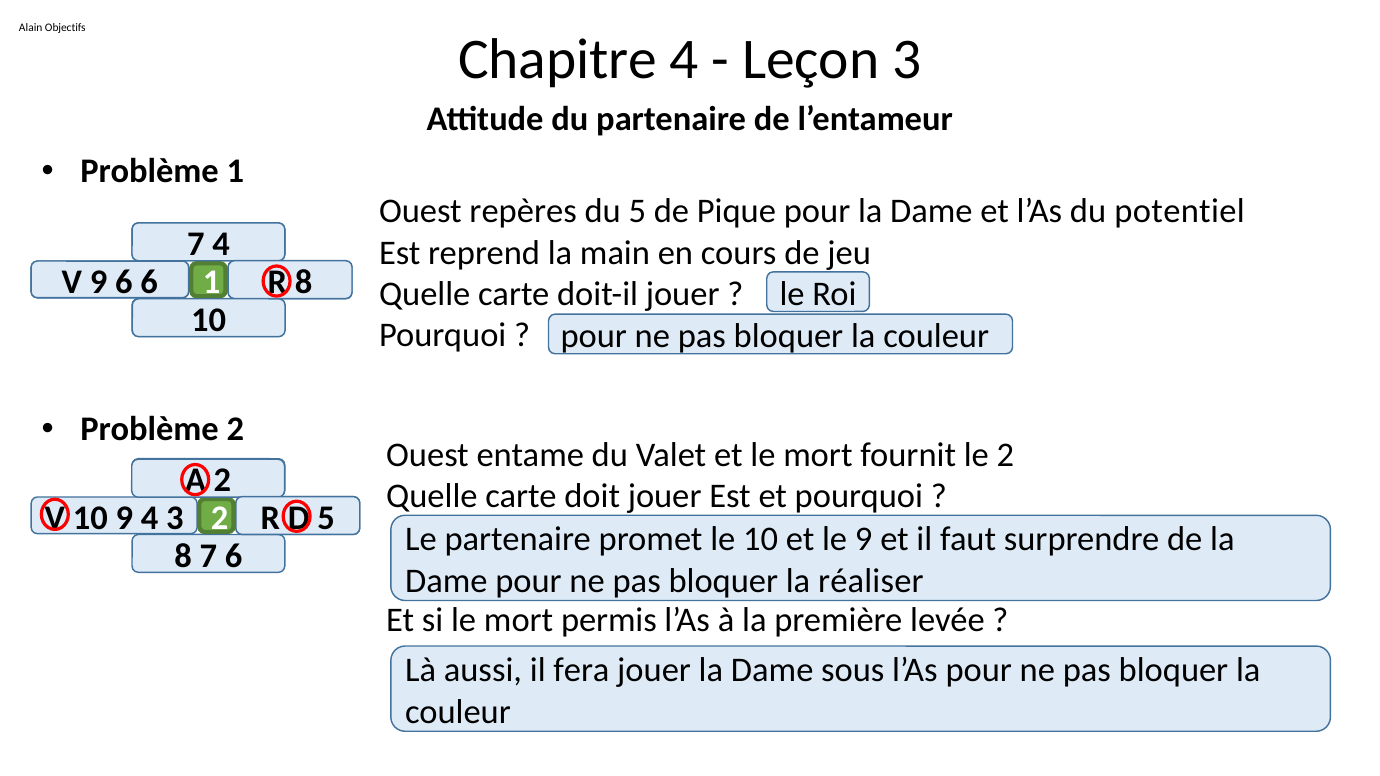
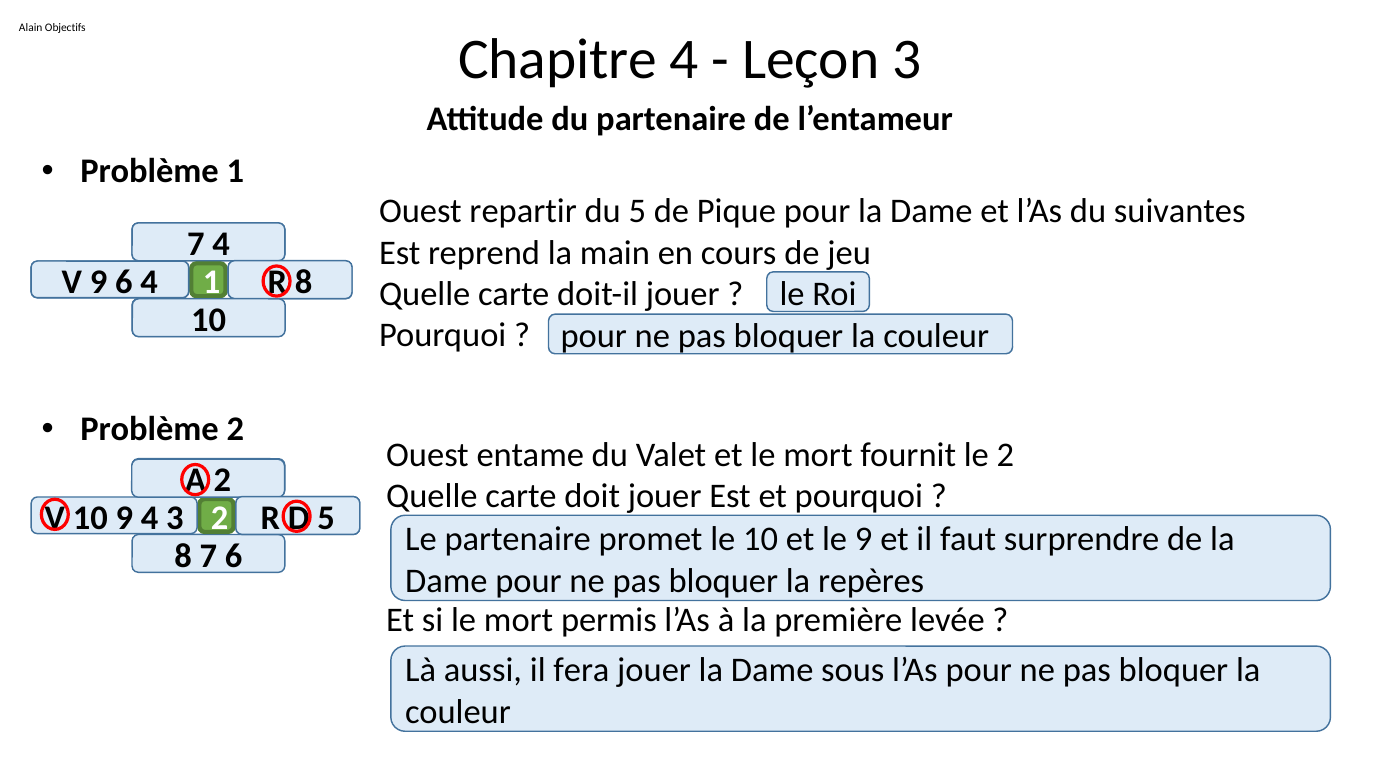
repères: repères -> repartir (523, 211)
potentiel: potentiel -> suivantes (1180, 211)
6 6: 6 -> 4 (149, 282)
réaliser: réaliser -> repères (871, 581)
